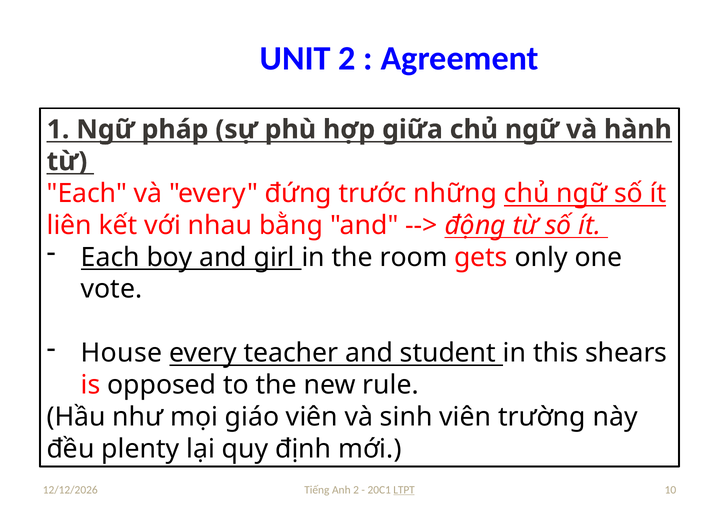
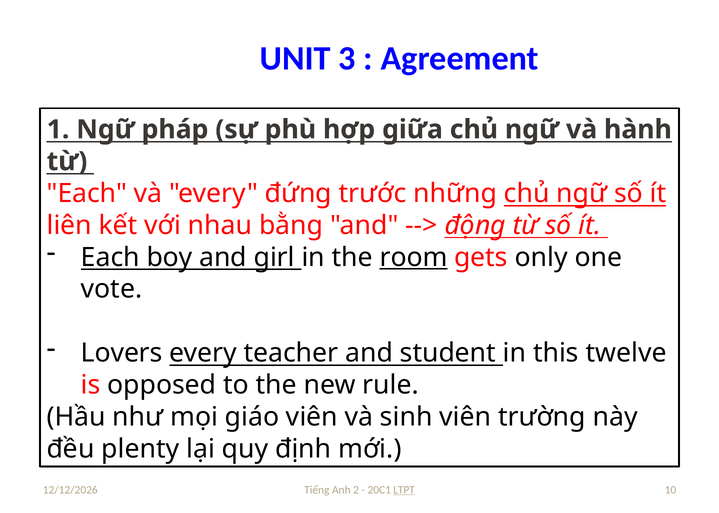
UNIT 2: 2 -> 3 (347, 59)
room underline: none -> present (414, 258)
House: House -> Lovers (122, 353)
shears: shears -> twelve (626, 353)
